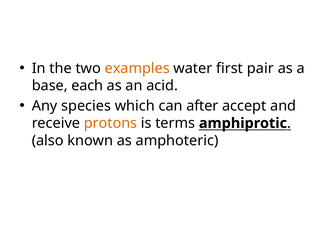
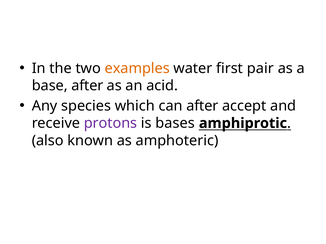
base each: each -> after (87, 86)
protons colour: orange -> purple (110, 123)
terms: terms -> bases (175, 123)
